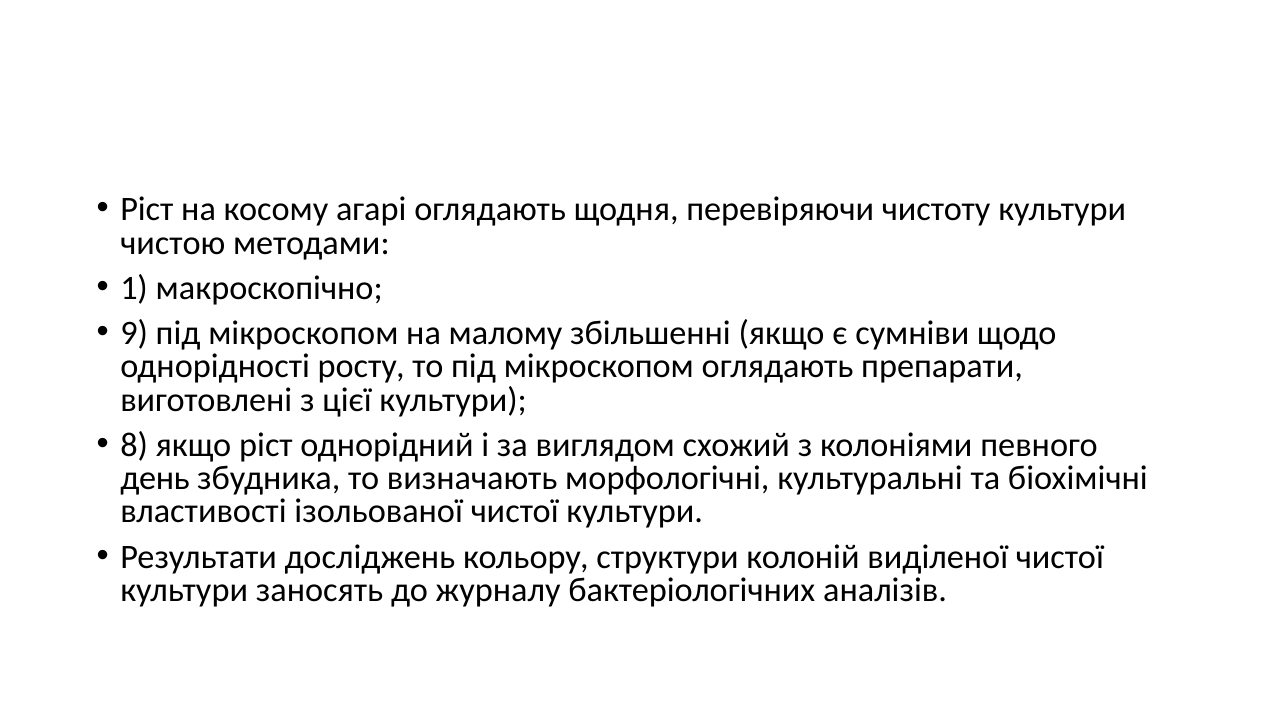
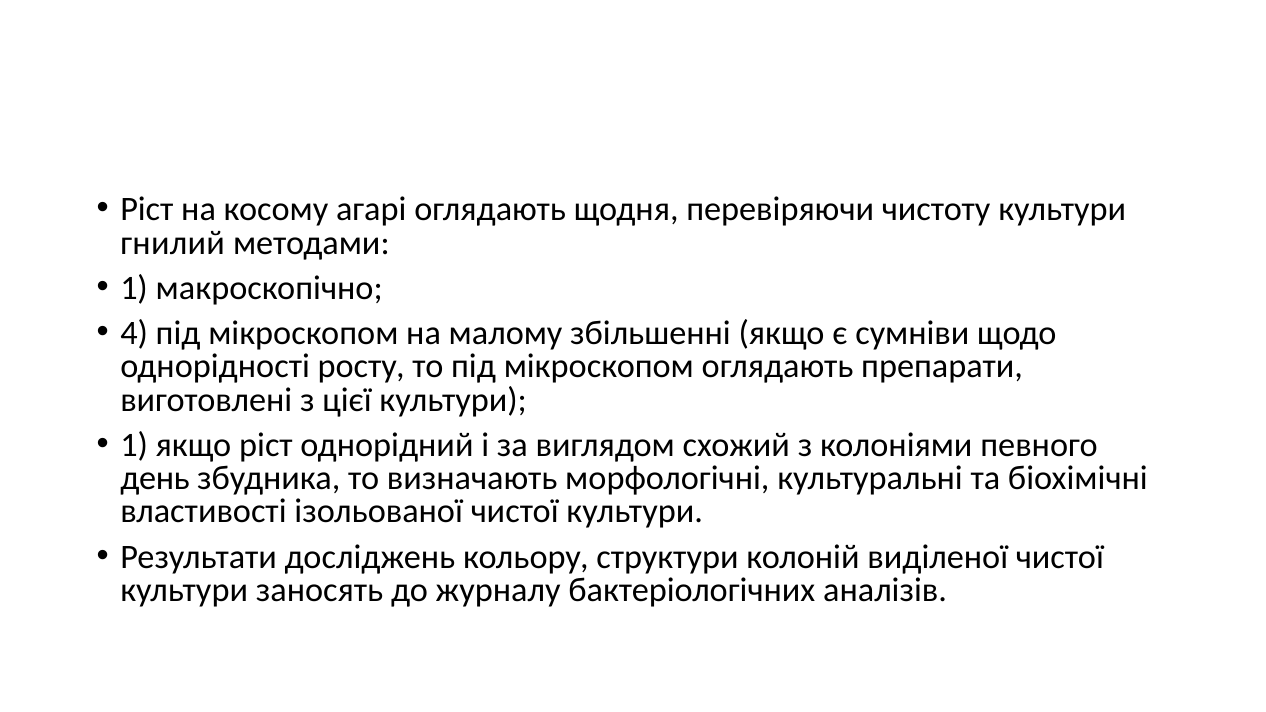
чистою: чистою -> гнилий (173, 243)
9: 9 -> 4 (134, 333)
8: 8 -> 1 (134, 445)
